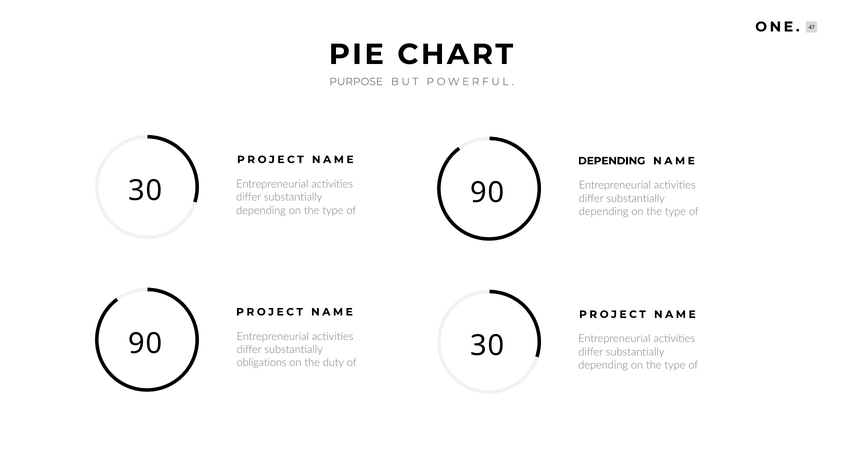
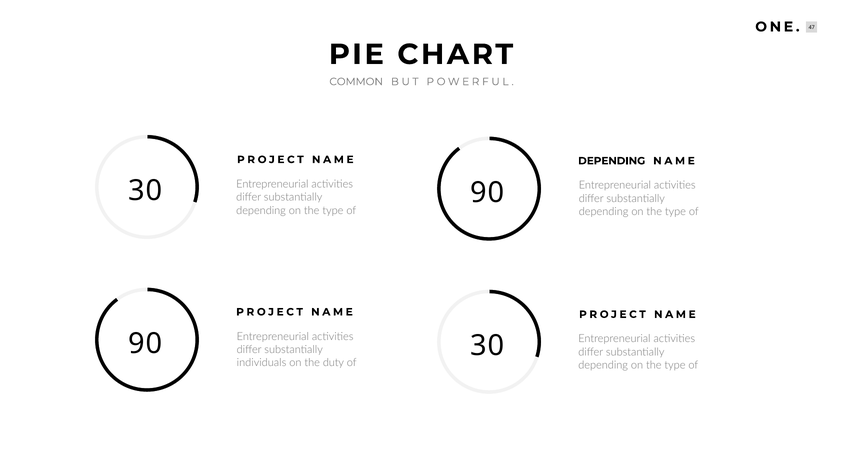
PURPOSE: PURPOSE -> COMMON (356, 82)
obligations: obligations -> individuals (262, 362)
